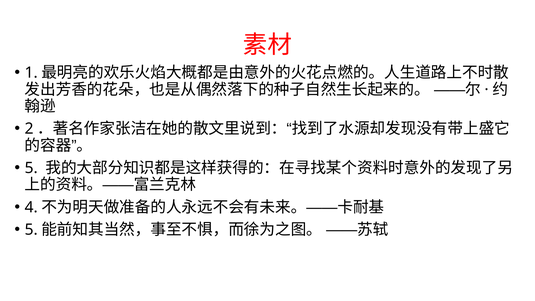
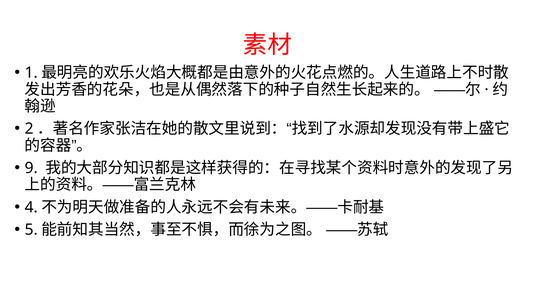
5: 5 -> 9 (31, 168)
